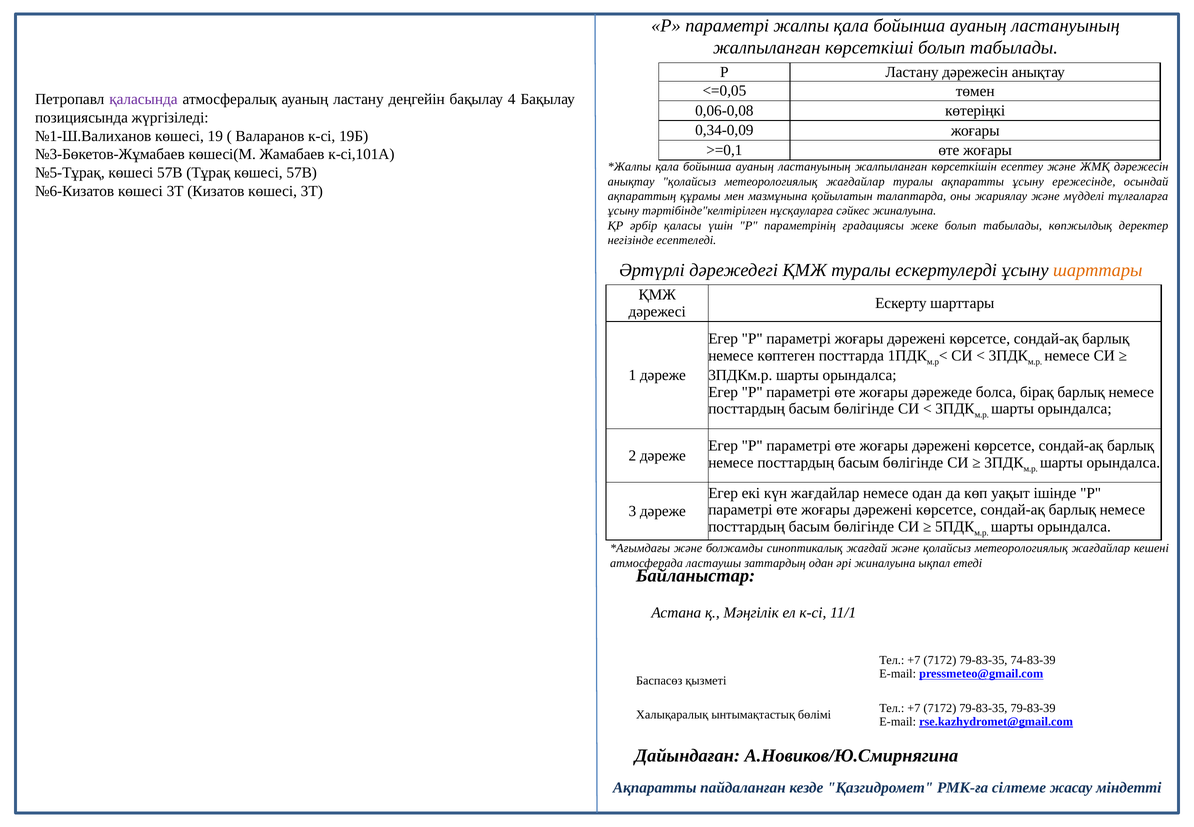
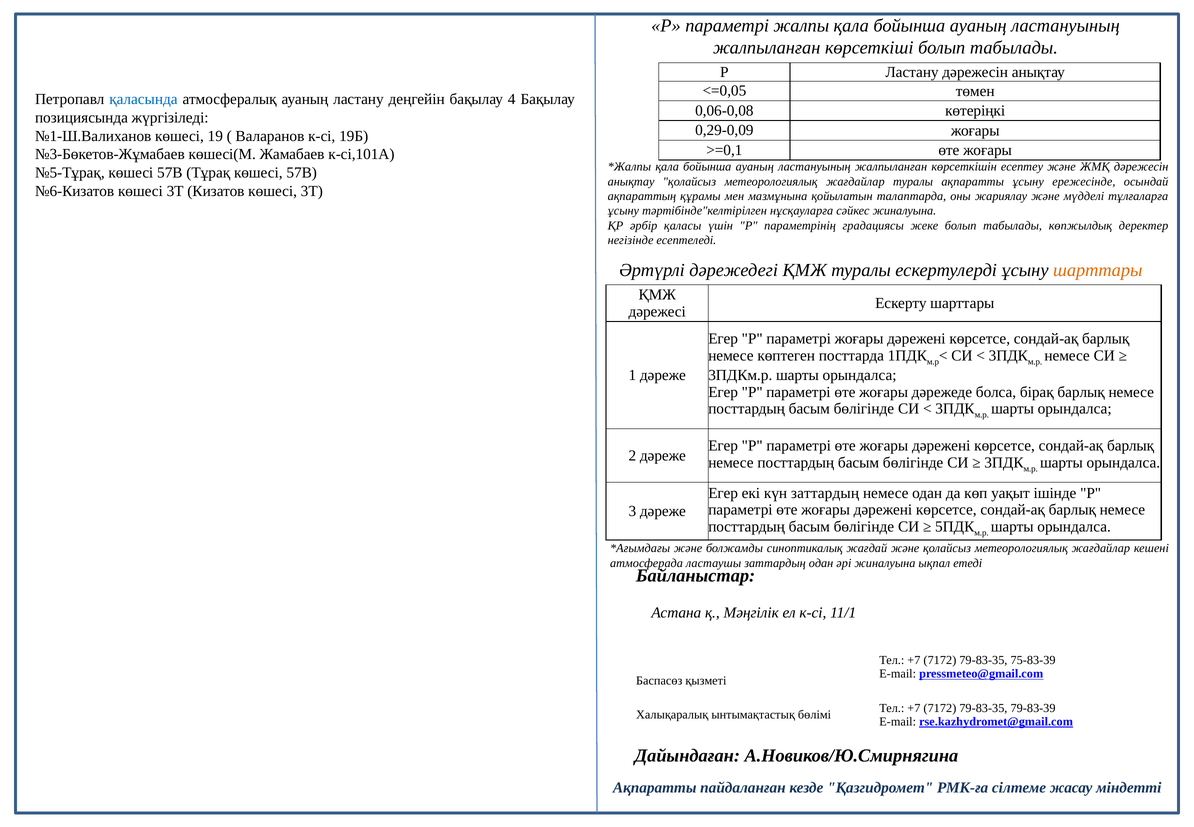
қаласында colour: purple -> blue (143, 99)
0,34-0,09: 0,34-0,09 -> 0,29-0,09 (724, 130)
күн жағдайлар: жағдайлар -> заттардың (825, 493)
74-83-39: 74-83-39 -> 75-83-39 (1033, 660)
